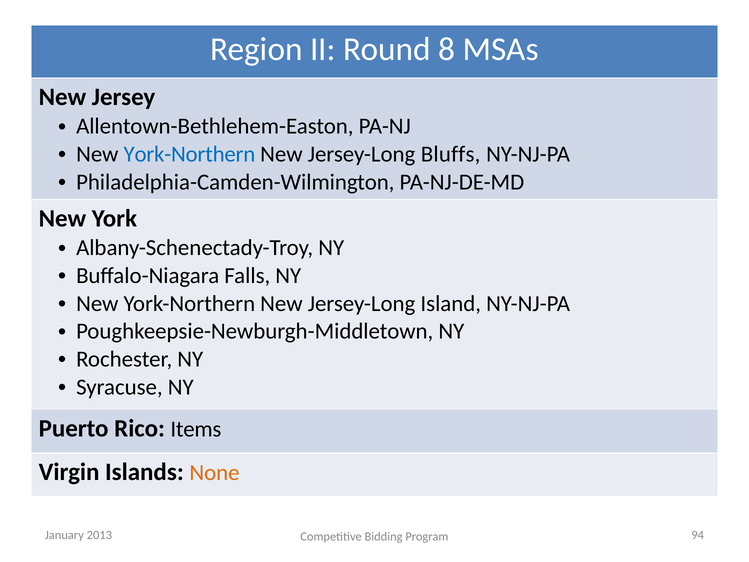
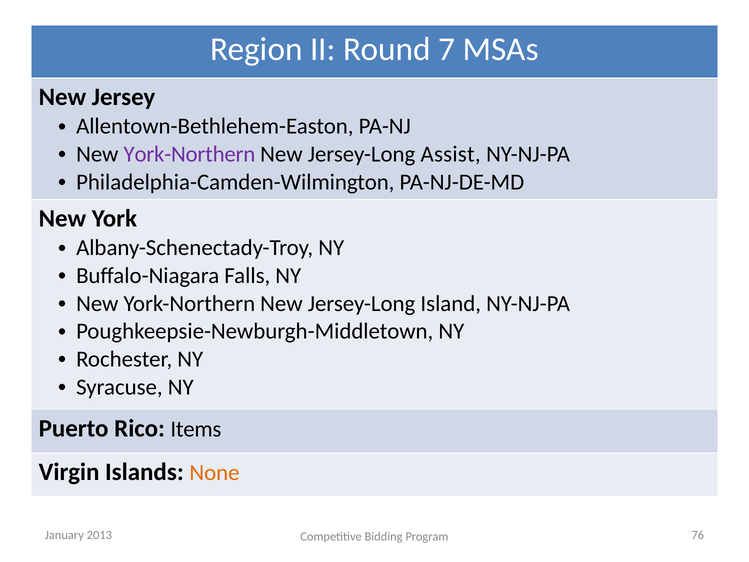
8: 8 -> 7 (447, 49)
York-Northern colour: blue -> purple (189, 154)
Bluffs: Bluffs -> Assist (451, 154)
94: 94 -> 76 (698, 535)
